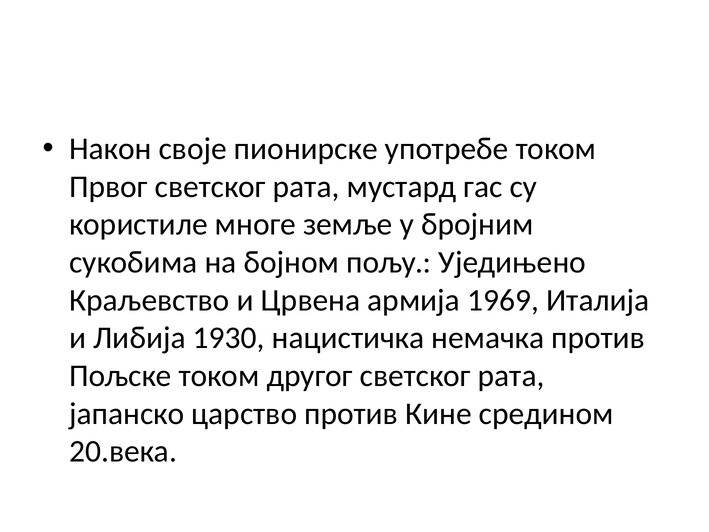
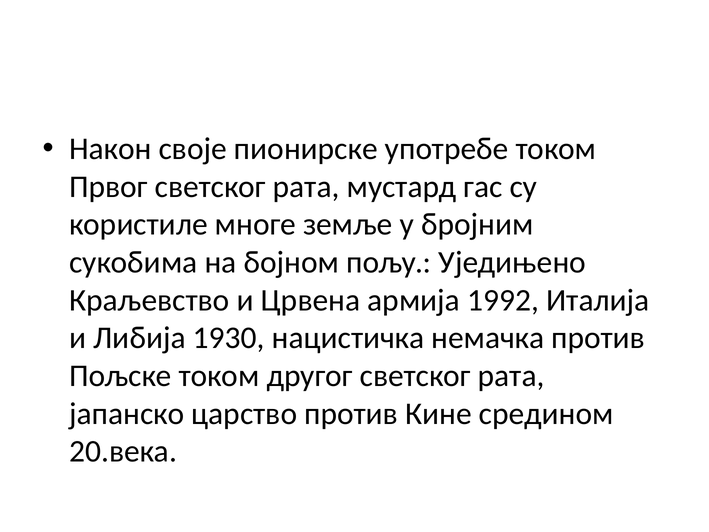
1969: 1969 -> 1992 (503, 300)
